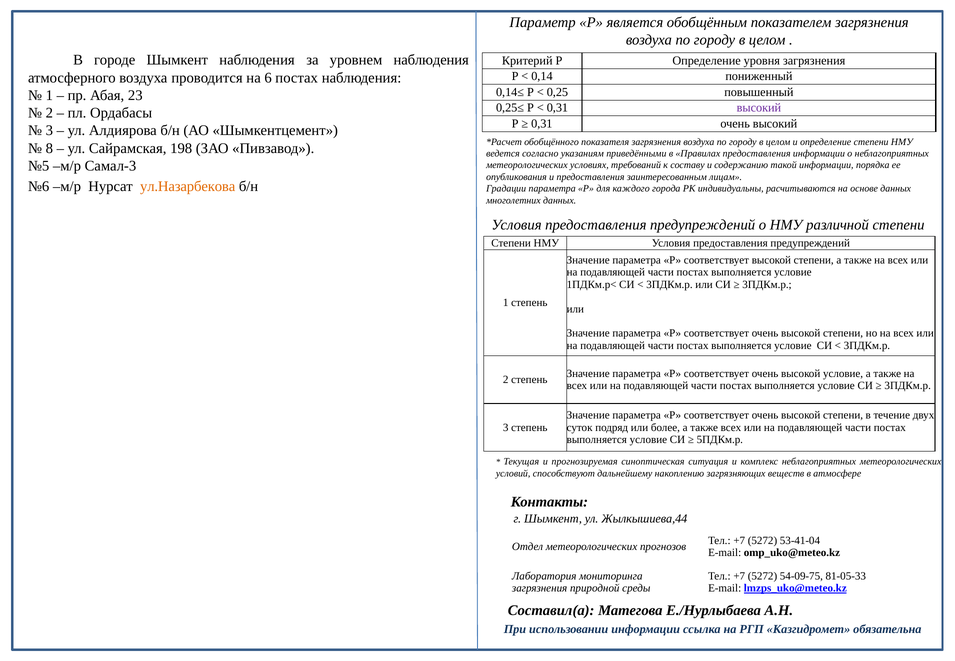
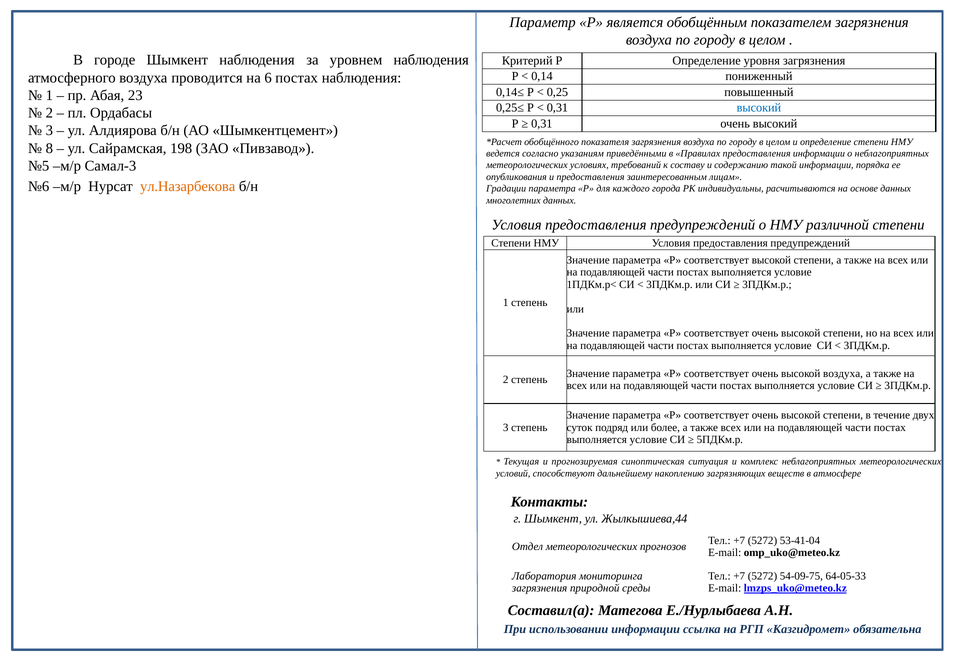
высокий colour: purple -> blue (759, 108)
высокой условие: условие -> воздуха (843, 374)
81-05-33: 81-05-33 -> 64-05-33 (846, 576)
